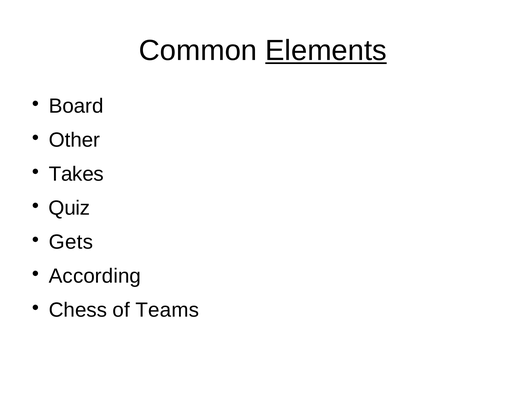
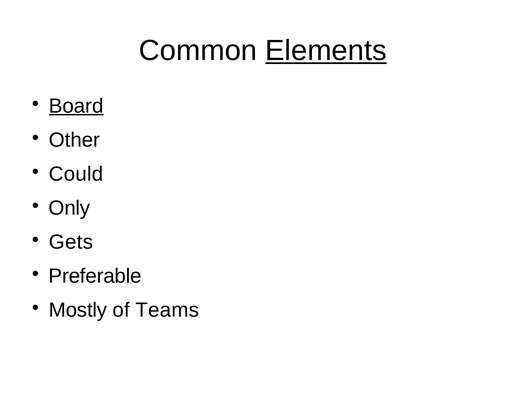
Board underline: none -> present (76, 106)
Takes: Takes -> Could (76, 174)
Quiz: Quiz -> Only (69, 208)
According: According -> Preferable (95, 276)
Chess: Chess -> Mostly (78, 310)
